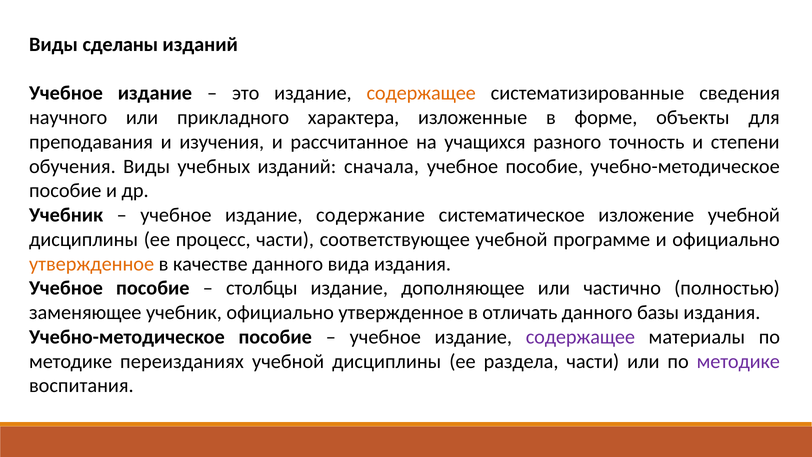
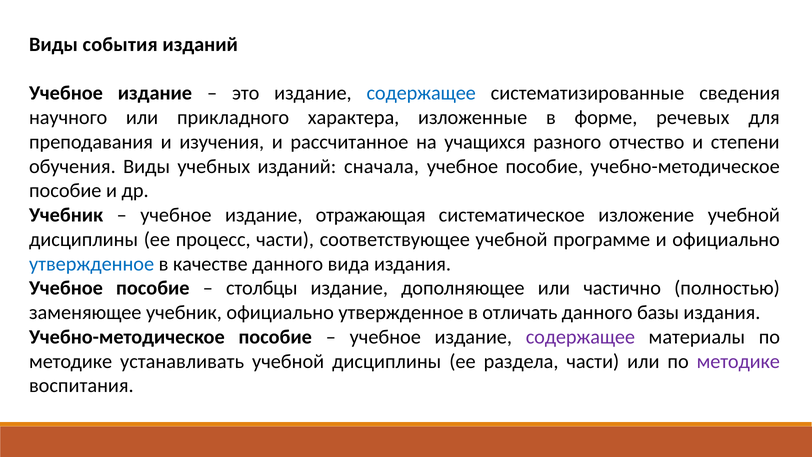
сделаны: сделаны -> события (120, 44)
содержащее colour: orange -> blue (421, 93)
объекты: объекты -> речевых (693, 118)
точность: точность -> отчество (647, 142)
содержание: содержание -> отражающая (371, 215)
утвержденное colour: orange -> blue (92, 264)
переизданиях: переизданиях -> устанавливать (182, 361)
